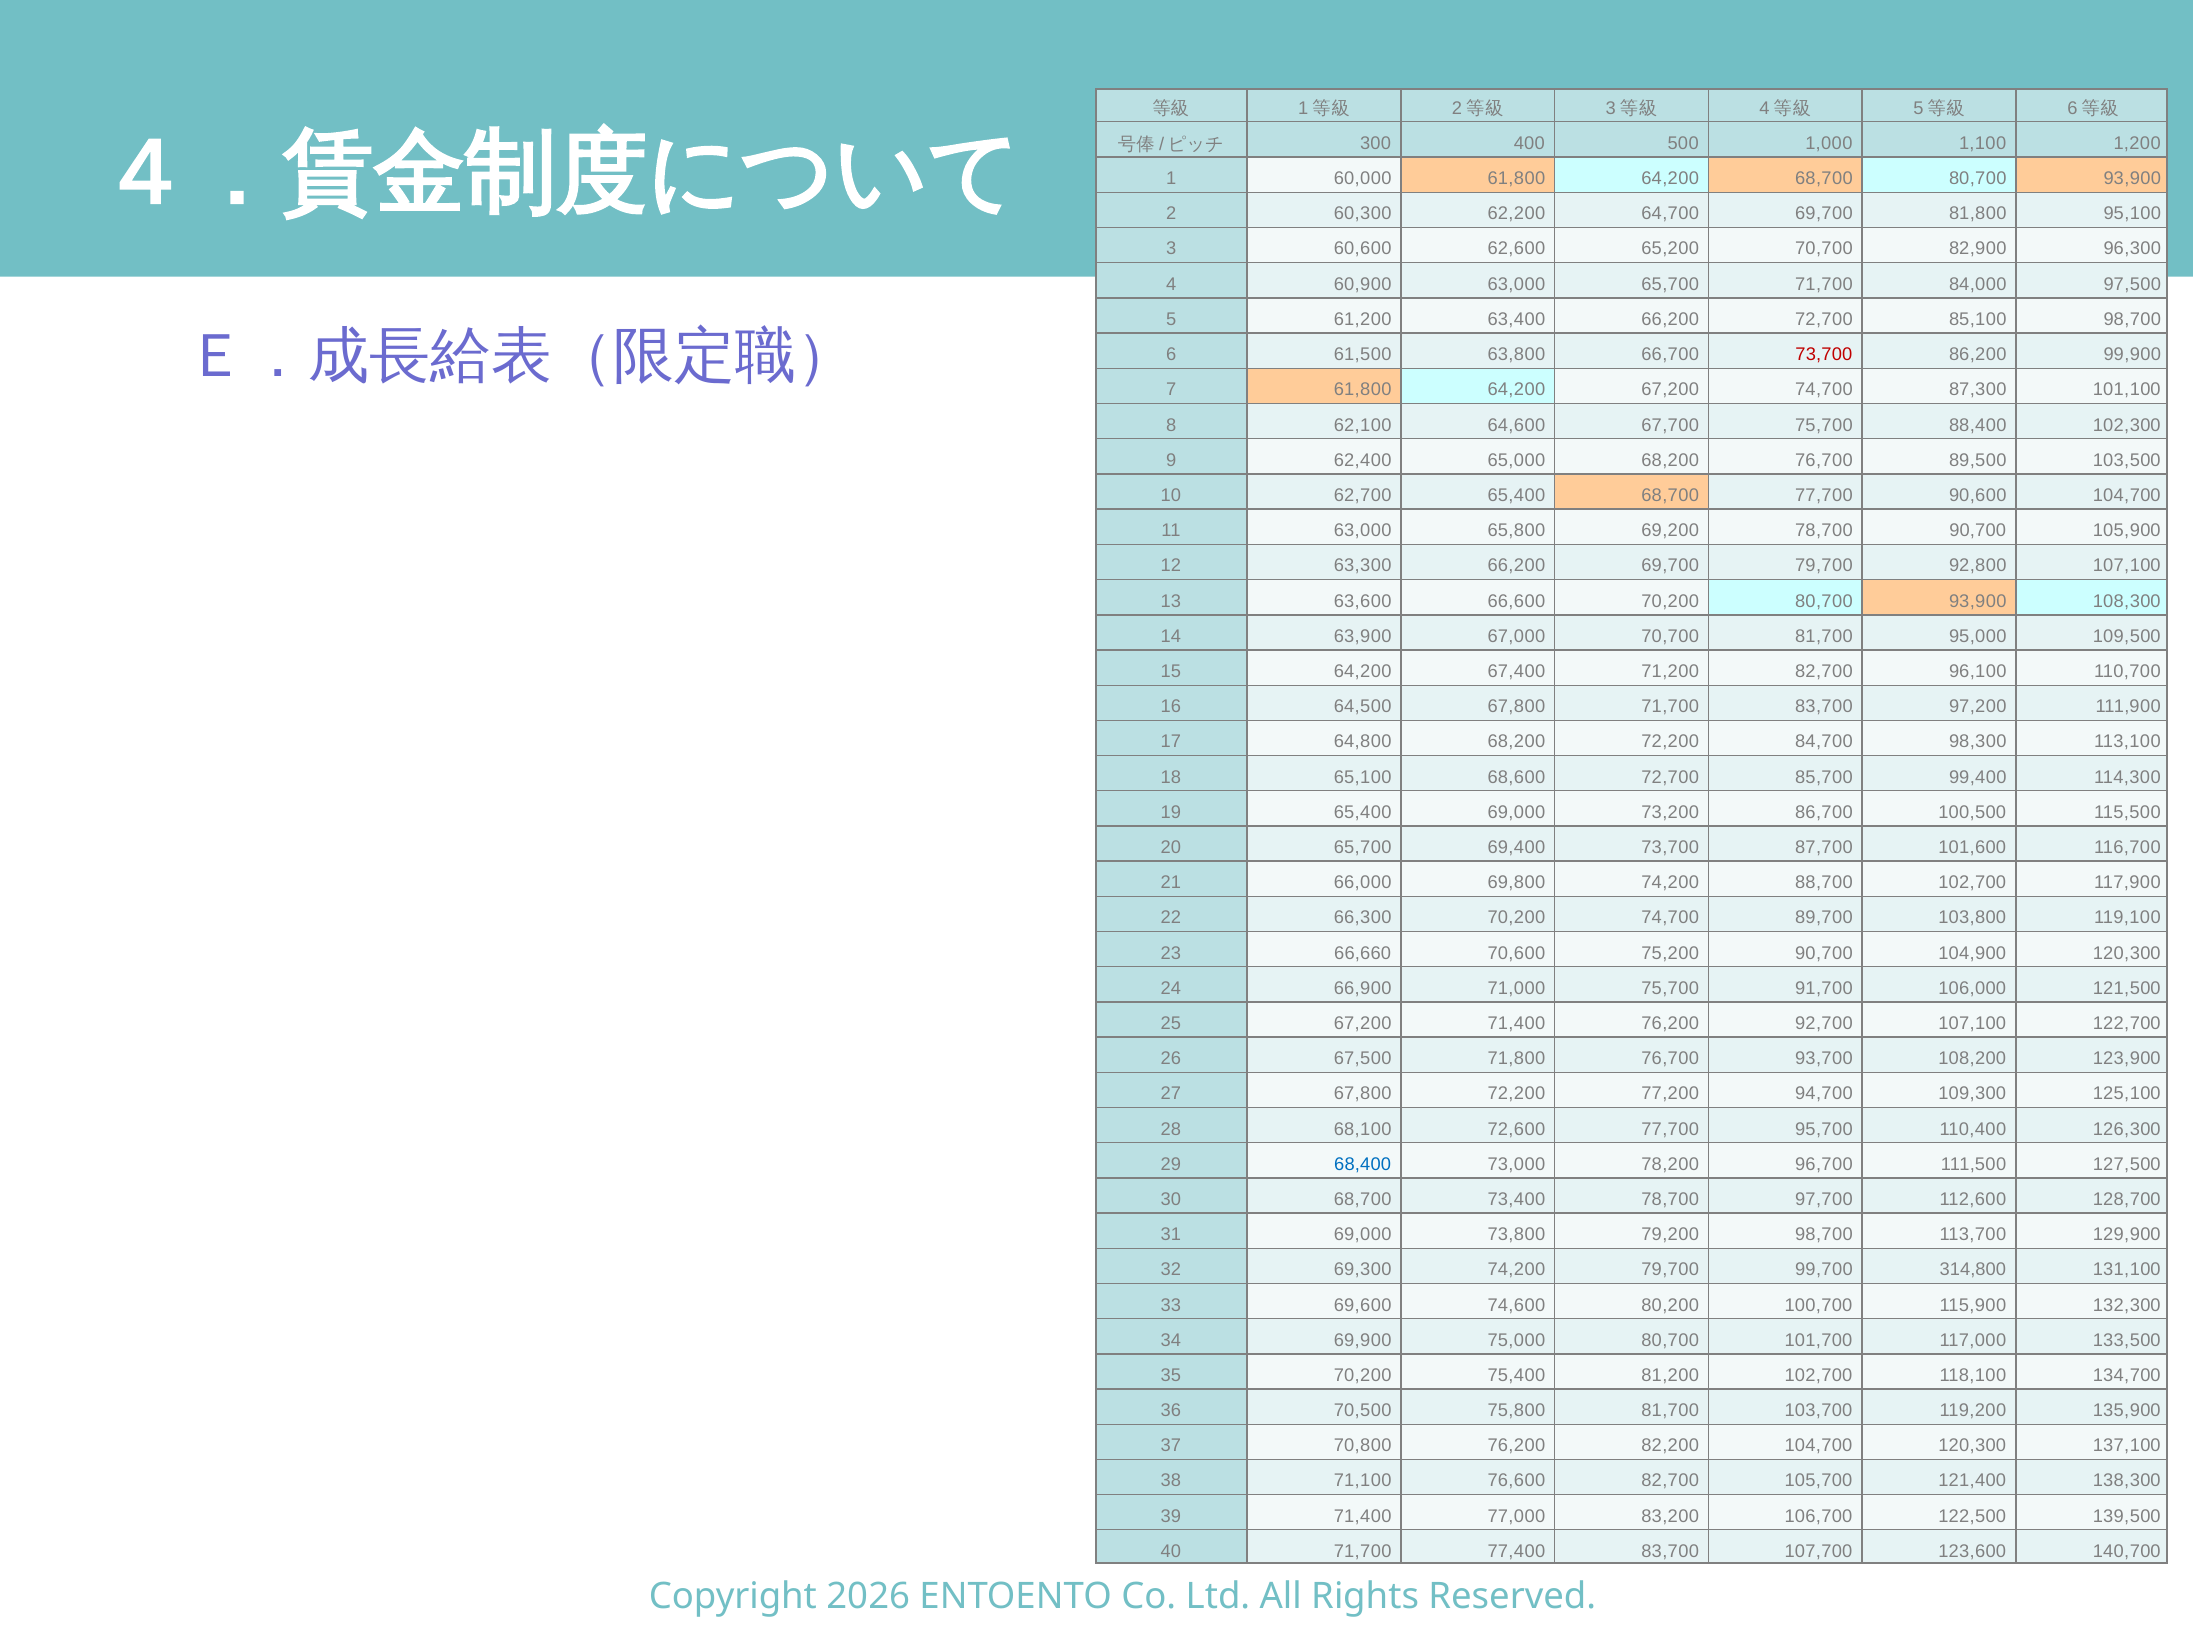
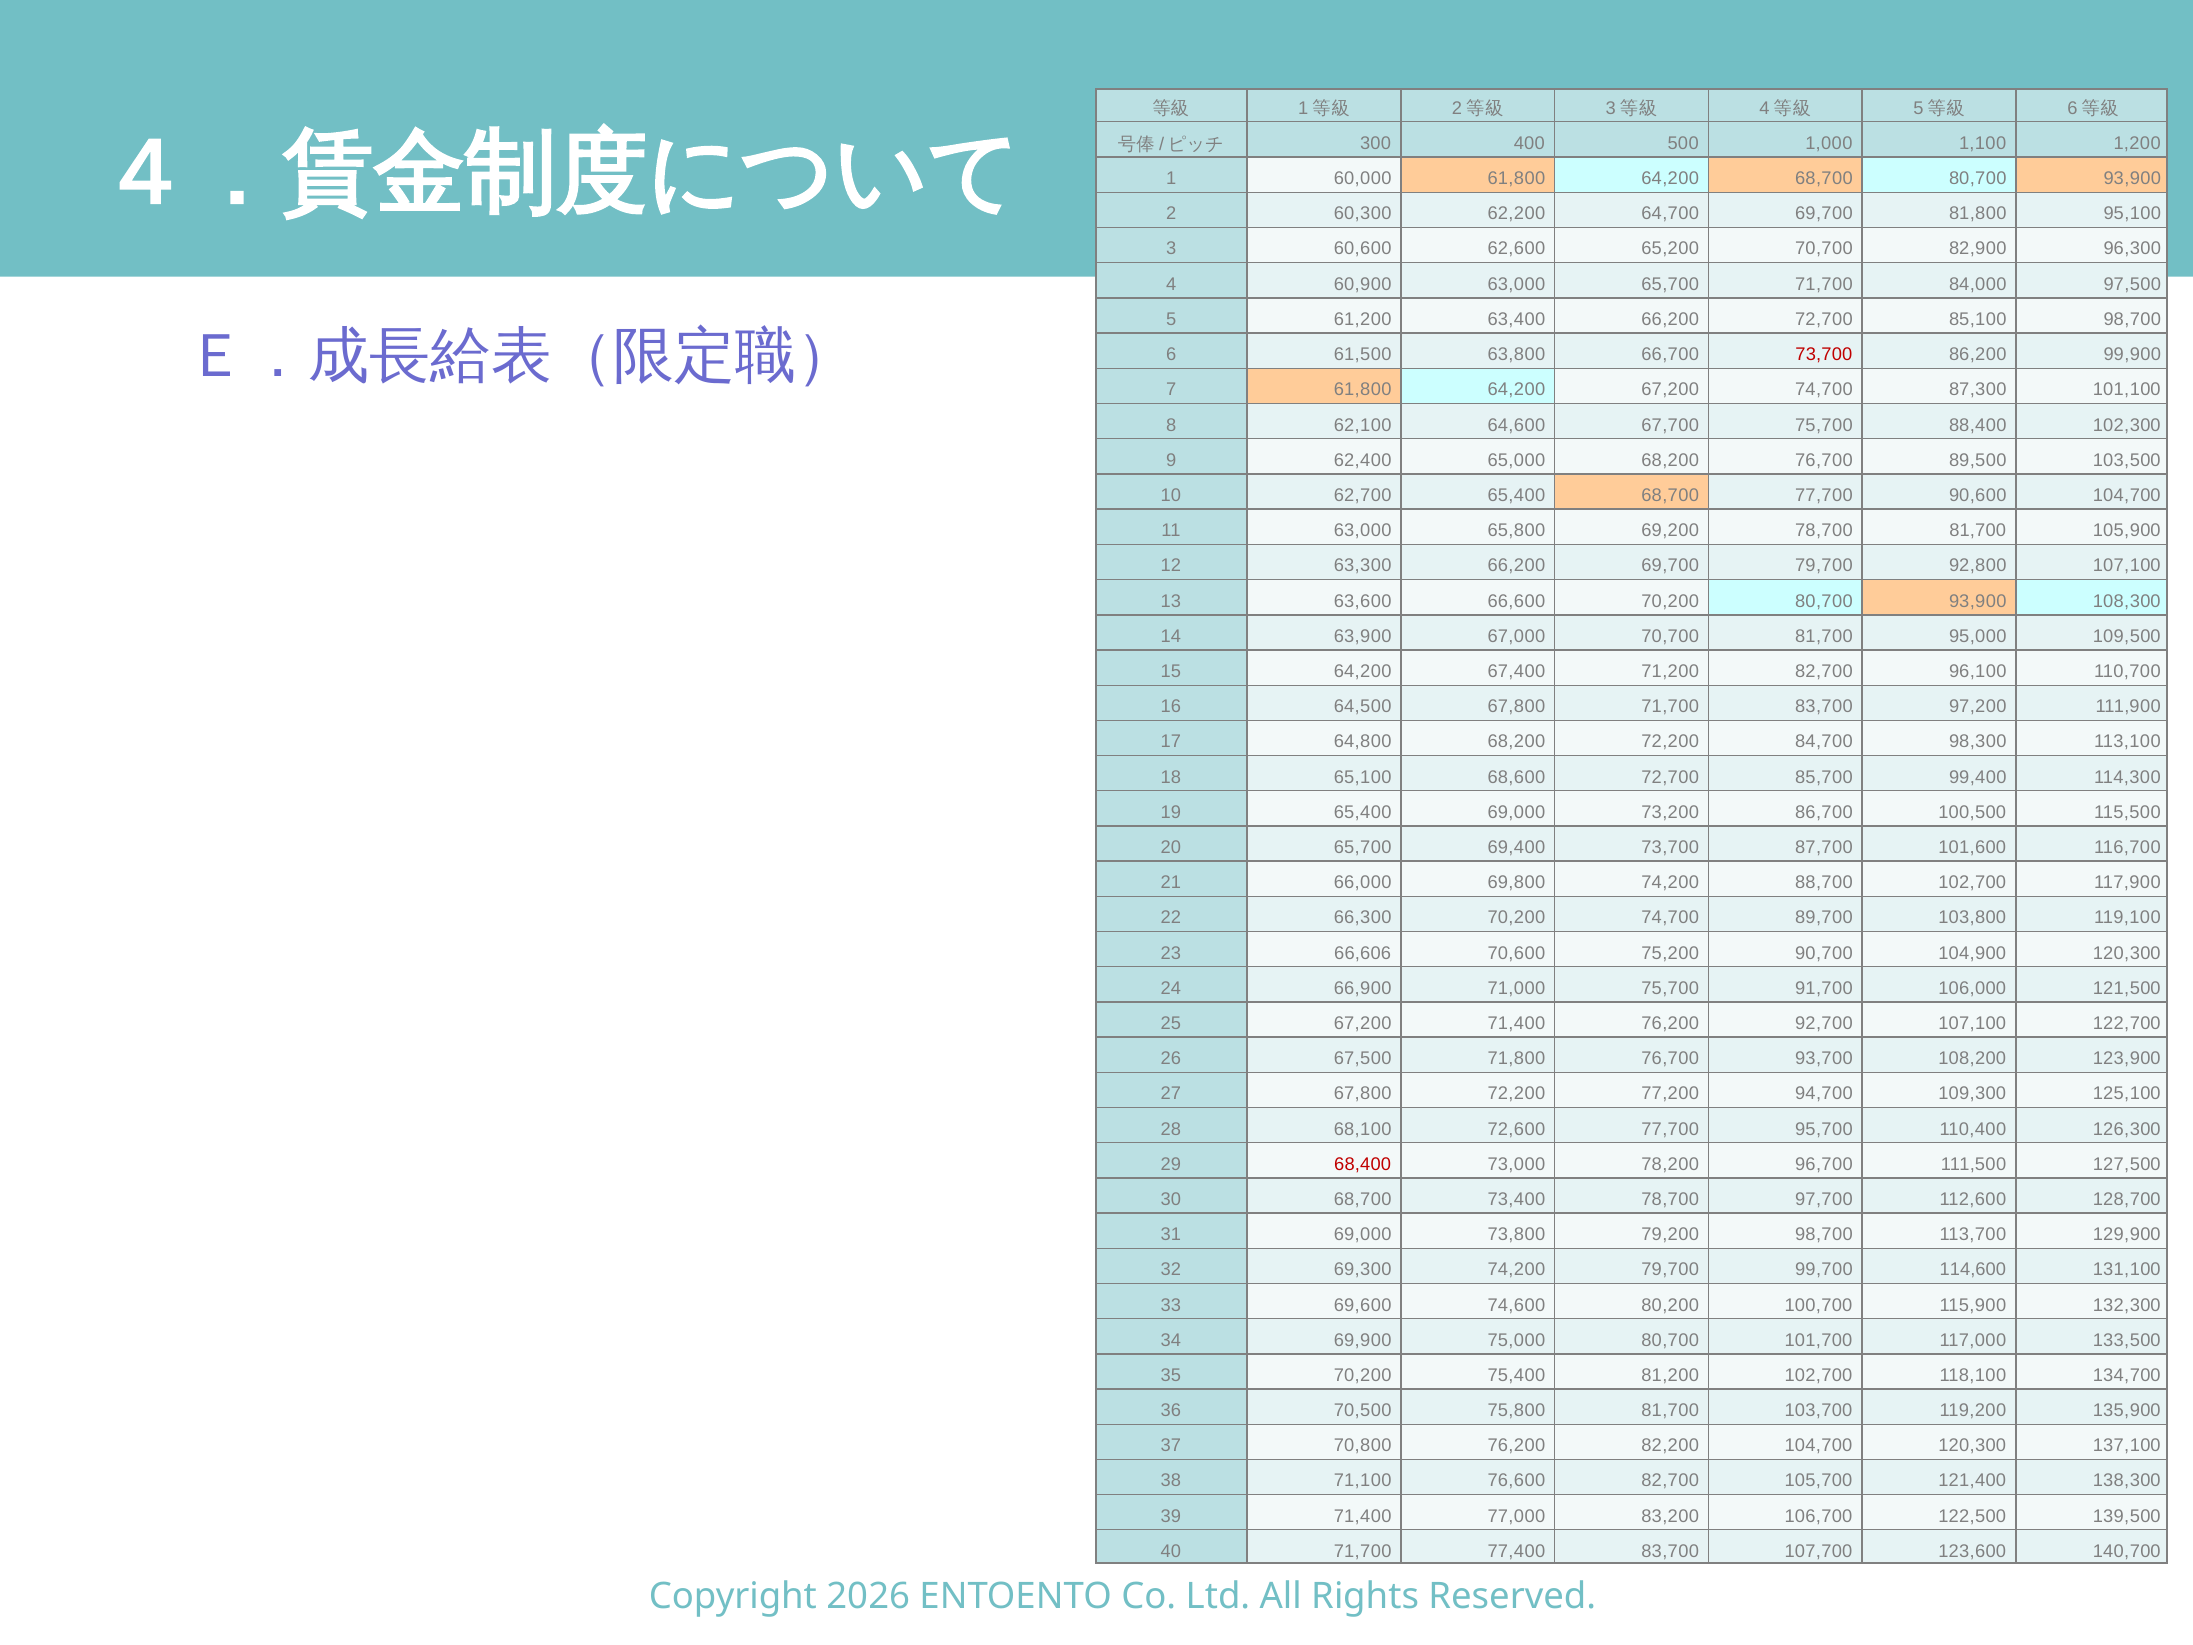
78,700 90,700: 90,700 -> 81,700 (1978, 531)
66,660: 66,660 -> 66,606 (1363, 953)
68,400 colour: blue -> red (1363, 1164)
314,800: 314,800 -> 114,600 (1973, 1270)
